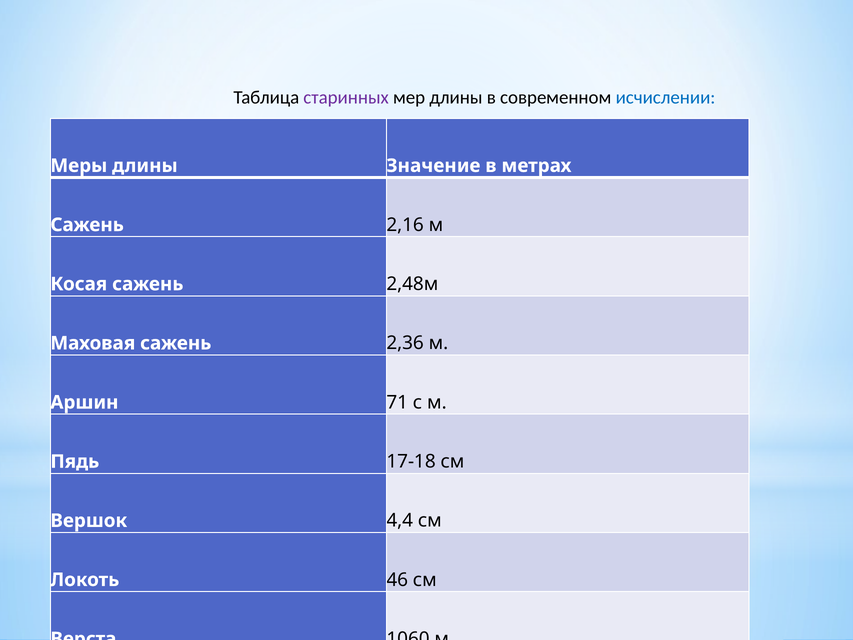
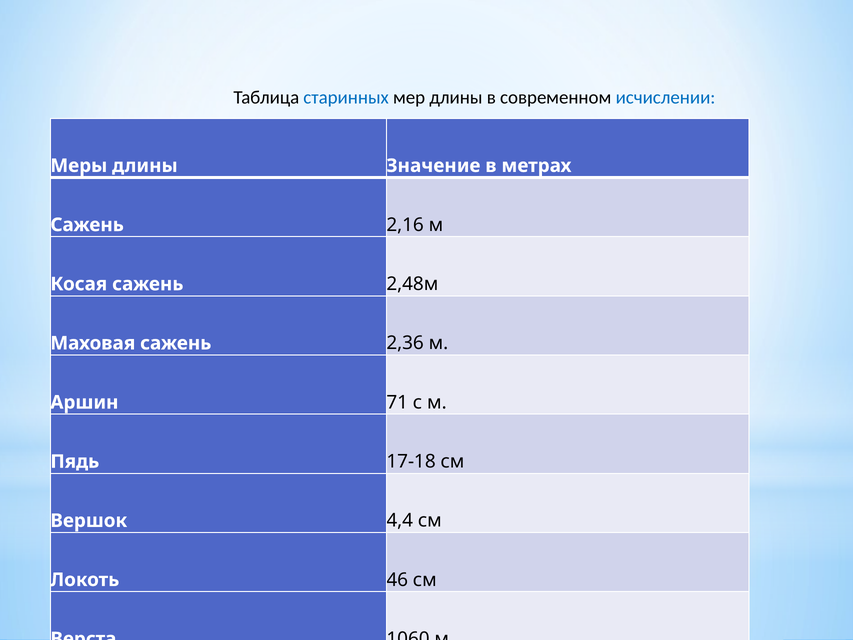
старинных colour: purple -> blue (346, 97)
